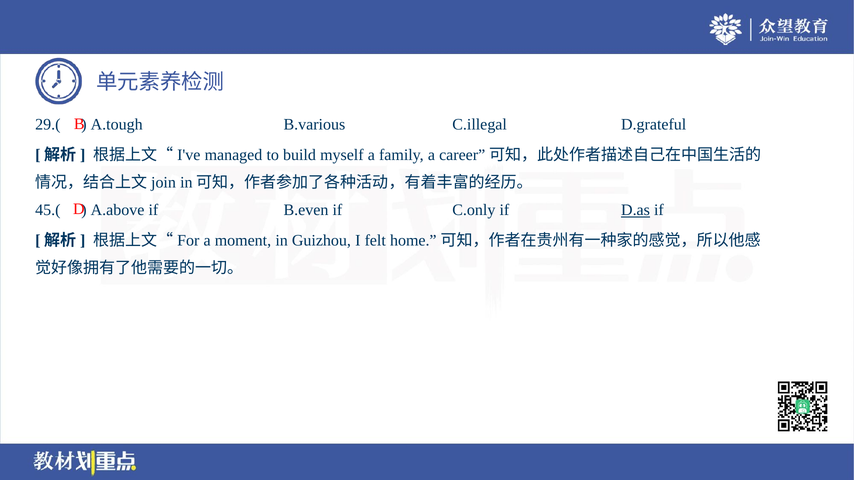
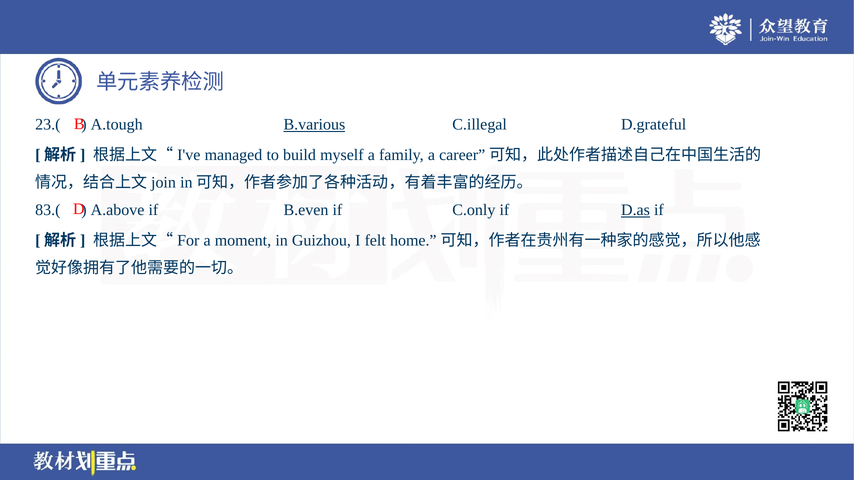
29.(: 29.( -> 23.( (48, 125)
B.various underline: none -> present (314, 125)
45.(: 45.( -> 83.( (48, 210)
